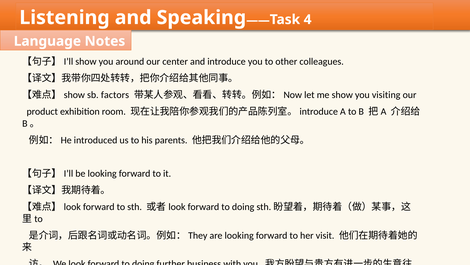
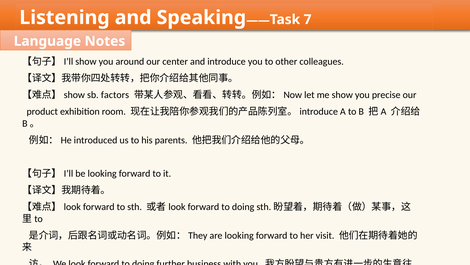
4: 4 -> 7 (308, 19)
visiting: visiting -> precise (386, 95)
